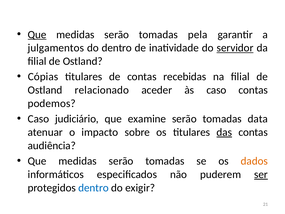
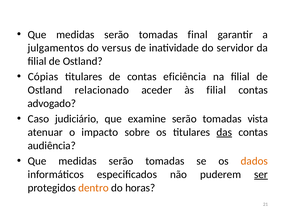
Que underline: present -> none (37, 35)
pela: pela -> final (198, 35)
do dentro: dentro -> versus (117, 48)
servidor underline: present -> none (235, 48)
recebidas: recebidas -> eficiência (185, 77)
às caso: caso -> filial (216, 90)
podemos: podemos -> advogado (52, 103)
data: data -> vista (258, 119)
dentro colour: blue -> orange (94, 188)
exigir: exigir -> horas (140, 188)
